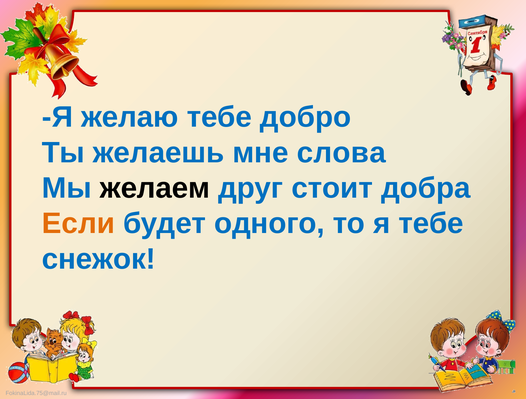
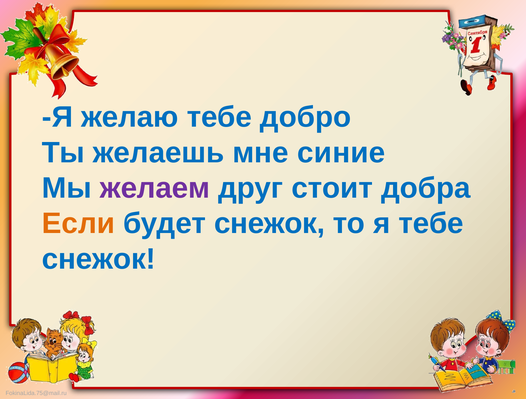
слова: слова -> синие (341, 153)
желаем colour: black -> purple (155, 188)
будет одного: одного -> снежок (269, 224)
